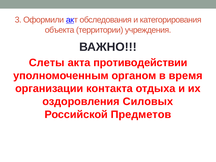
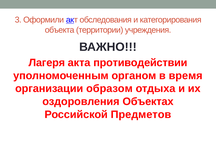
Слеты: Слеты -> Лагеря (47, 63)
контакта: контакта -> образом (109, 89)
Силовых: Силовых -> Объектах (148, 102)
